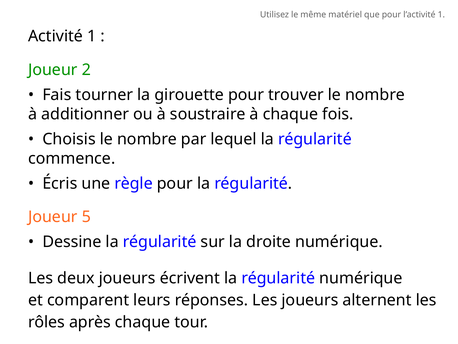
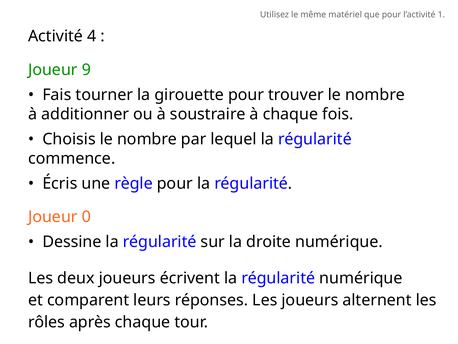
Activité 1: 1 -> 4 (92, 36)
2: 2 -> 9 (86, 70)
5: 5 -> 0 (86, 217)
